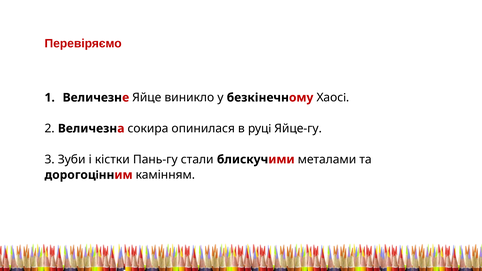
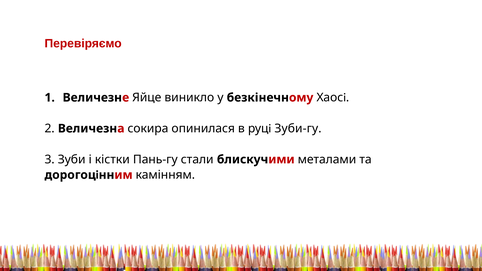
Яйце-гу: Яйце-гу -> Зуби-гу (298, 129)
